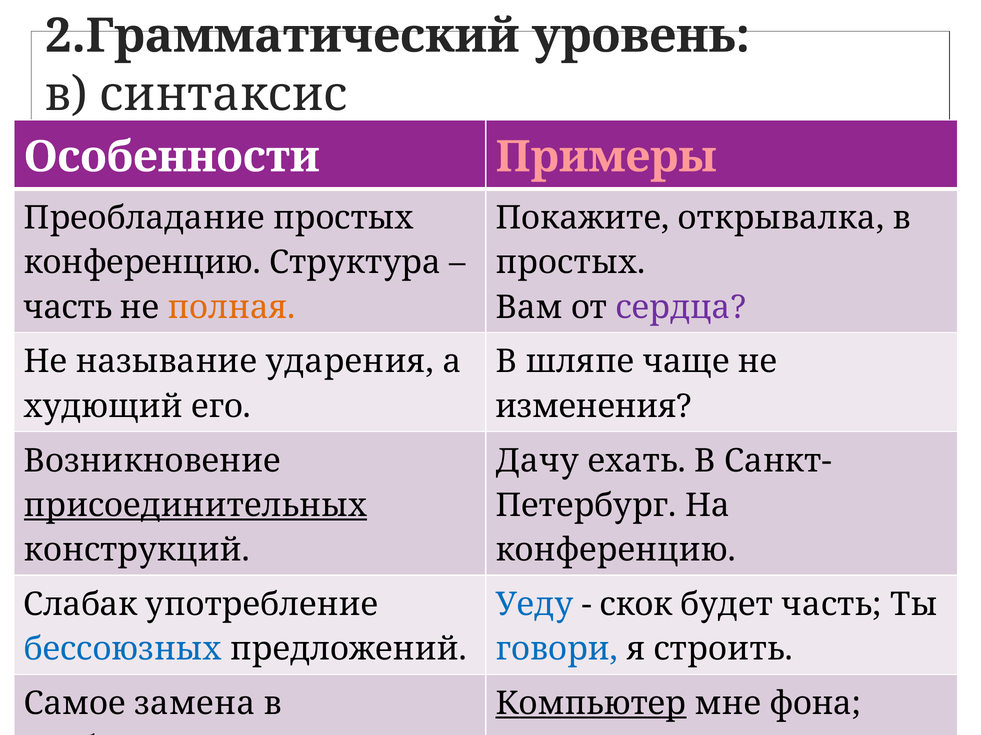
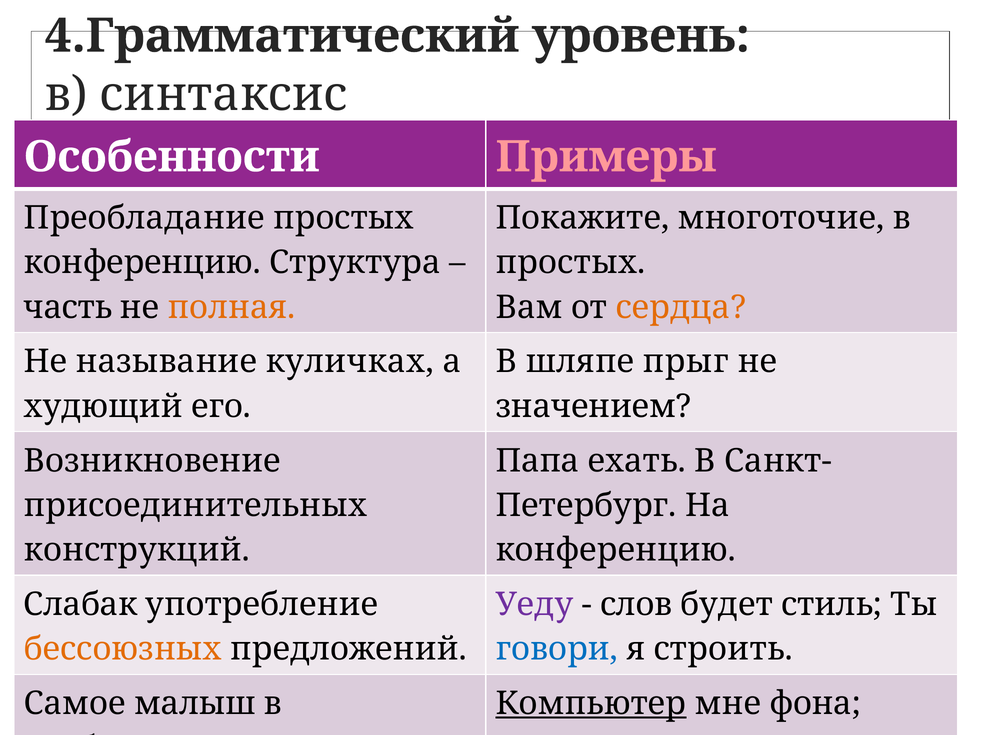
2.Грамматический: 2.Грамматический -> 4.Грамматический (282, 36)
открывалка: открывалка -> многоточие (781, 218)
сердца colour: purple -> orange (681, 308)
ударения: ударения -> куличках (350, 362)
чаще: чаще -> прыг (686, 362)
изменения: изменения -> значением (593, 407)
Дачу: Дачу -> Папа (538, 461)
присоединительных underline: present -> none (195, 506)
Уеду colour: blue -> purple (534, 605)
скок: скок -> слов (636, 605)
будет часть: часть -> стиль (832, 605)
бессоюзных colour: blue -> orange (123, 650)
замена: замена -> малыш (195, 704)
